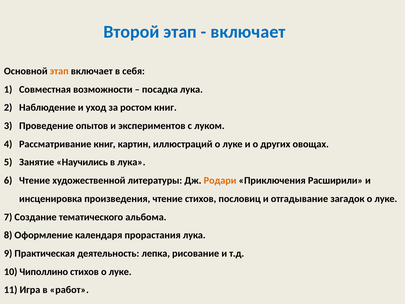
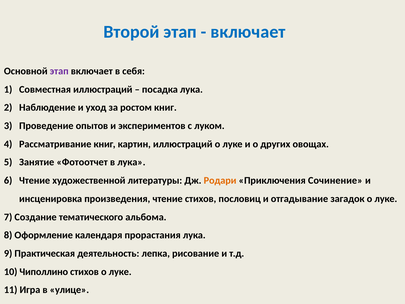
этап colour: orange -> purple (59, 71)
Совместная возможности: возможности -> иллюстраций (103, 89)
Научились: Научились -> Фотоотчет (82, 162)
Расширили: Расширили -> Сочинение (335, 180)
работ: работ -> улице (69, 290)
